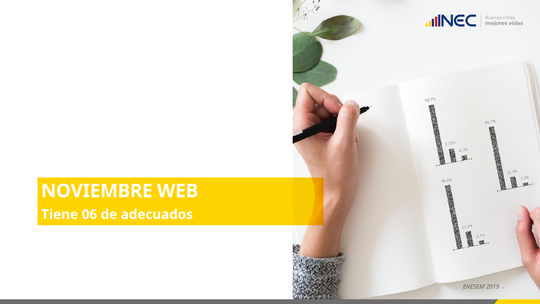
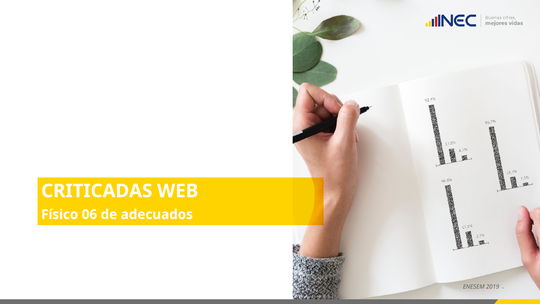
NOVIEMBRE: NOVIEMBRE -> CRITICADAS (97, 191)
Tiene: Tiene -> Físico (60, 214)
